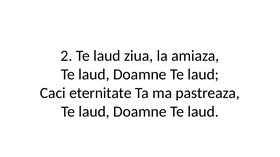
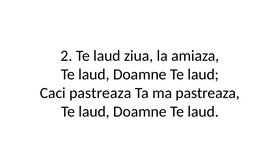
Caci eternitate: eternitate -> pastreaza (100, 93)
